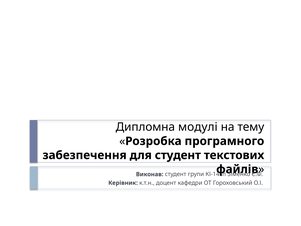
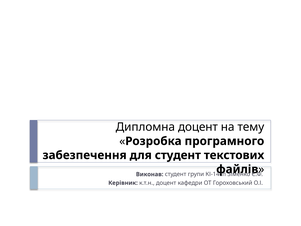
Дипломна модулі: модулі -> доцент (198, 127)
